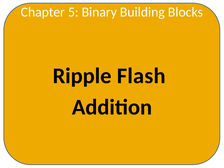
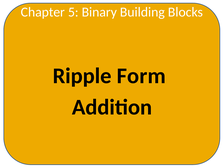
Flash: Flash -> Form (141, 76)
